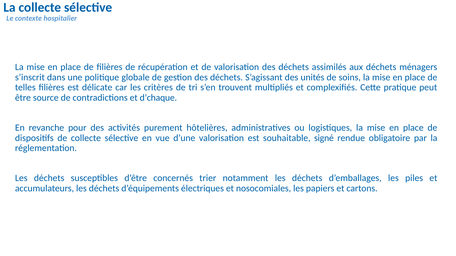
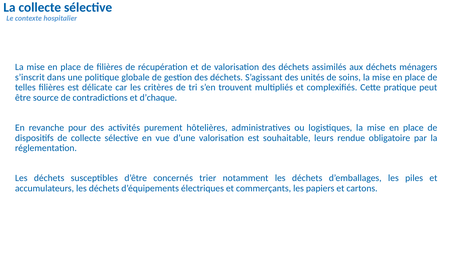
signé: signé -> leurs (324, 138)
nosocomiales: nosocomiales -> commerçants (264, 189)
